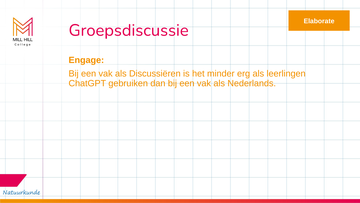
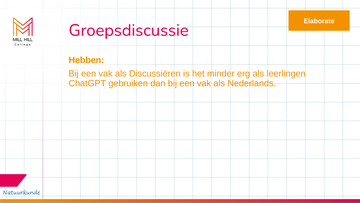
Engage: Engage -> Hebben (86, 60)
